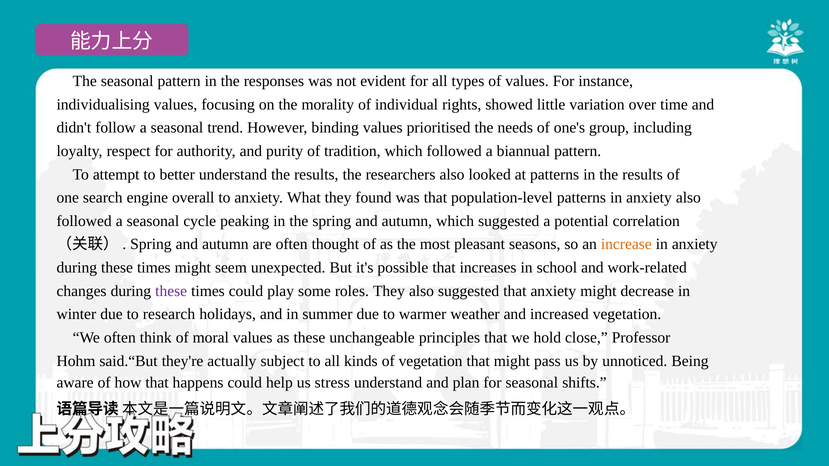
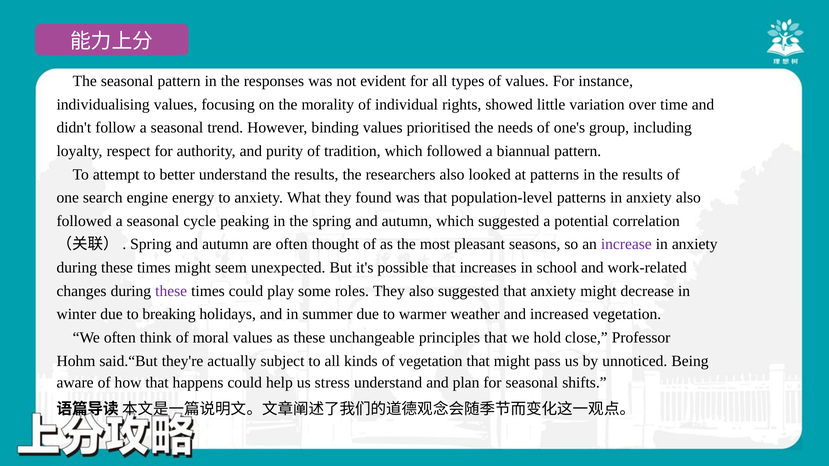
overall: overall -> energy (193, 198)
increase colour: orange -> purple (626, 245)
research: research -> breaking (169, 315)
